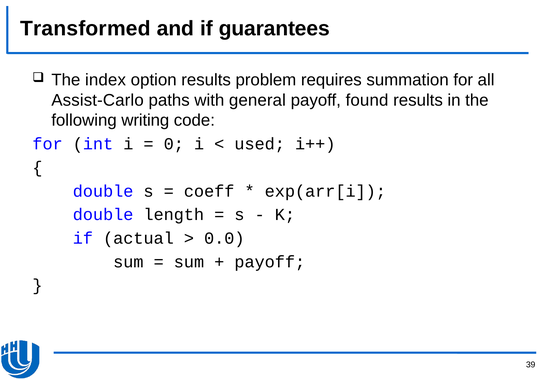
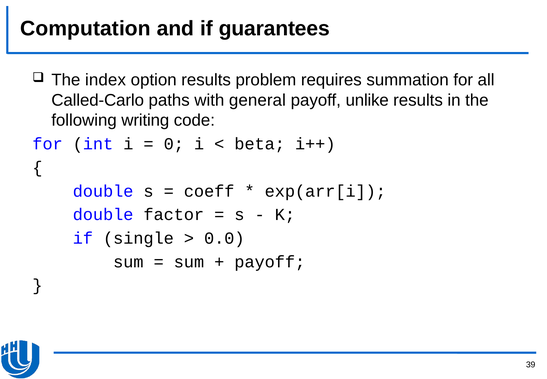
Transformed: Transformed -> Computation (85, 28)
Assist-Carlo: Assist-Carlo -> Called-Carlo (98, 100)
found: found -> unlike (367, 100)
used: used -> beta (260, 144)
length: length -> factor (174, 215)
actual: actual -> single (138, 238)
